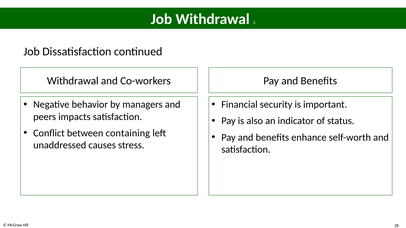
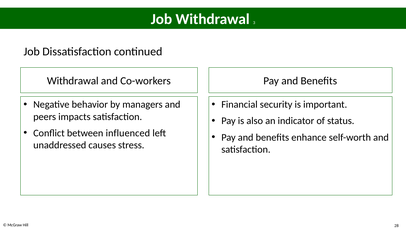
containing: containing -> influenced (128, 133)
